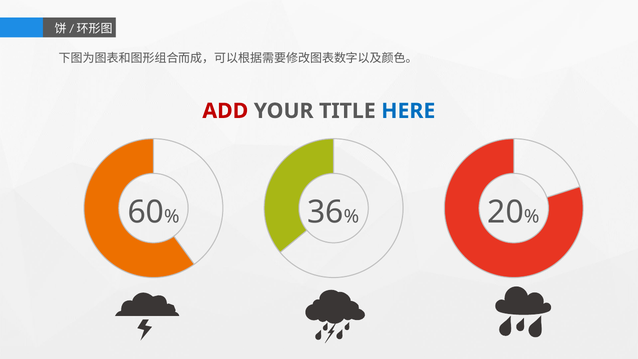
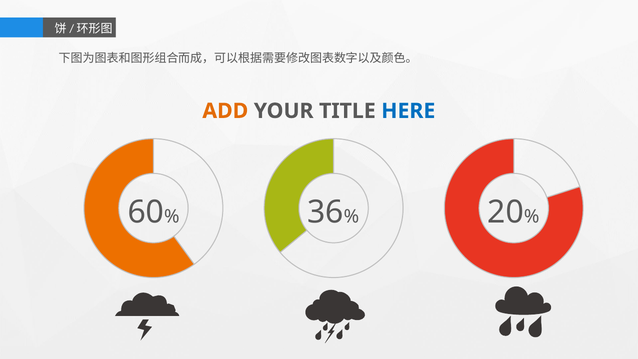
ADD colour: red -> orange (225, 111)
